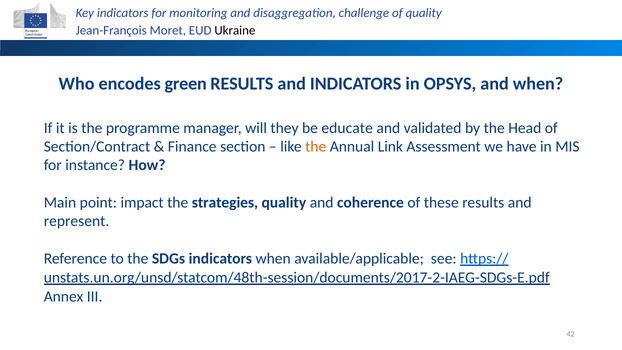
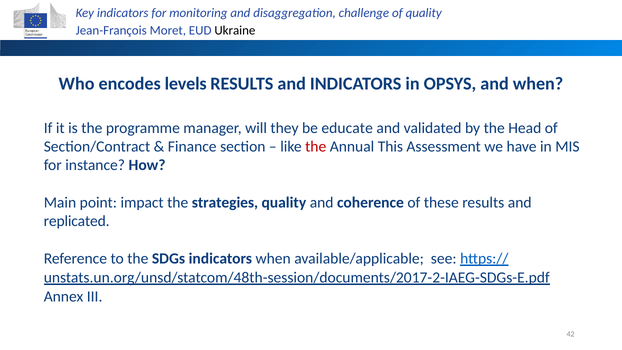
green: green -> levels (186, 84)
the colour: orange -> red (316, 147)
Link: Link -> This (390, 147)
represent: represent -> replicated (77, 221)
